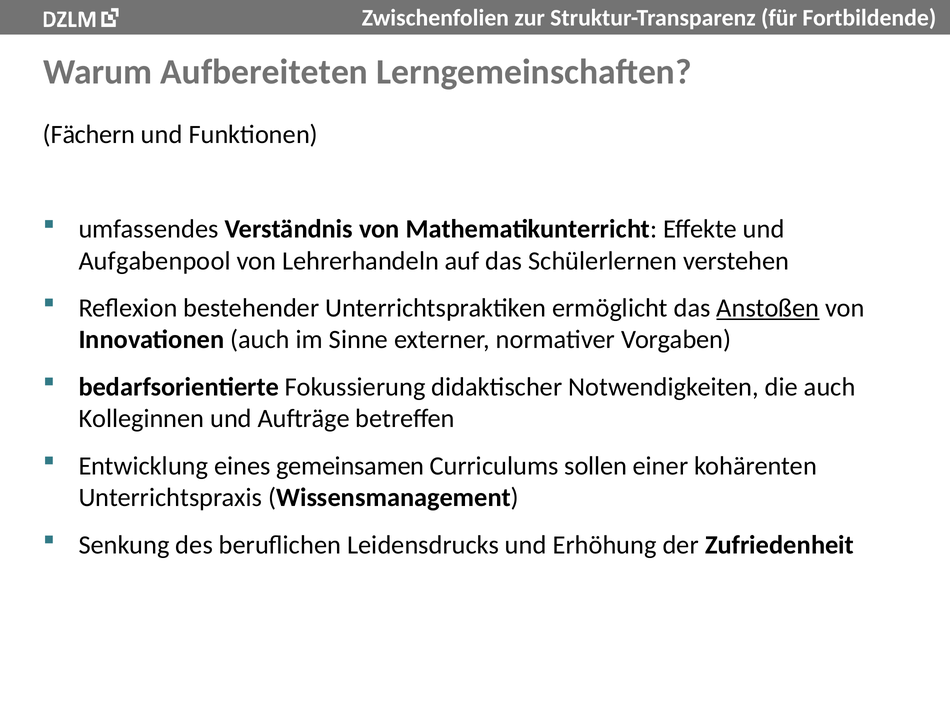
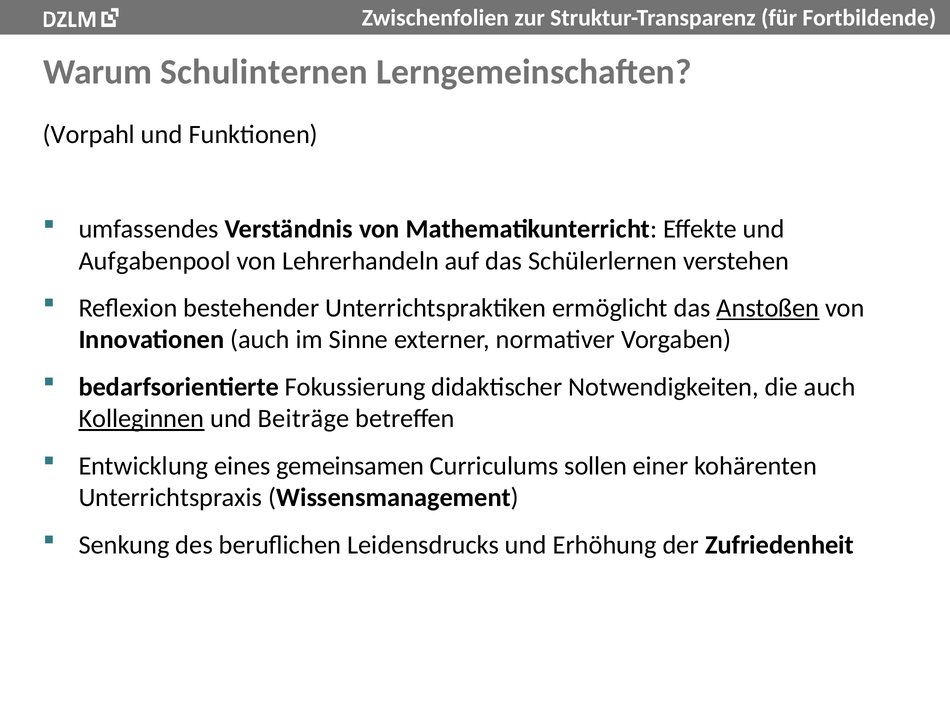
Aufbereiteten: Aufbereiteten -> Schulinternen (264, 72)
Fächern: Fächern -> Vorpahl (89, 135)
Kolleginnen underline: none -> present (141, 418)
Aufträge: Aufträge -> Beiträge (304, 418)
